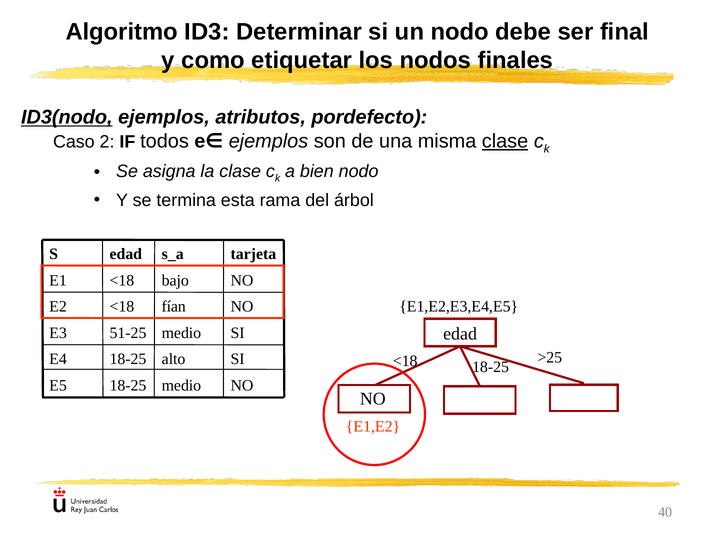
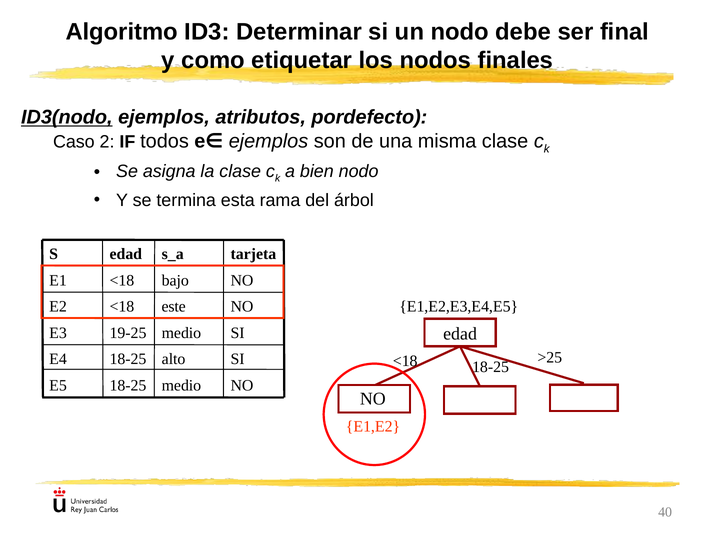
clase underline: present -> none (505, 141)
fían: fían -> este (174, 307)
51-25: 51-25 -> 19-25 (128, 333)
